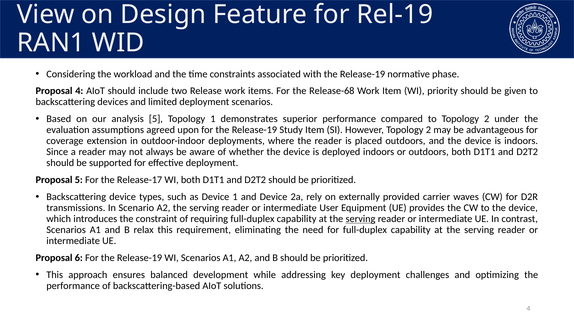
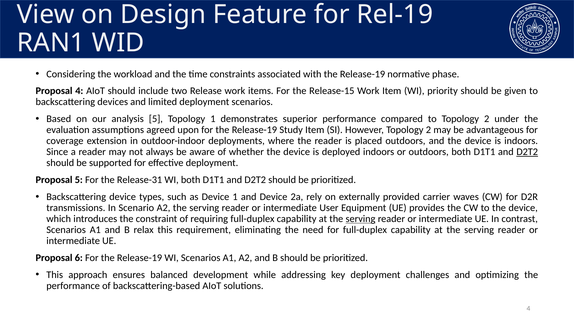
Release-68: Release-68 -> Release-15 (332, 91)
D2T2 underline: none -> present (527, 152)
Release-17: Release-17 -> Release-31 (140, 180)
